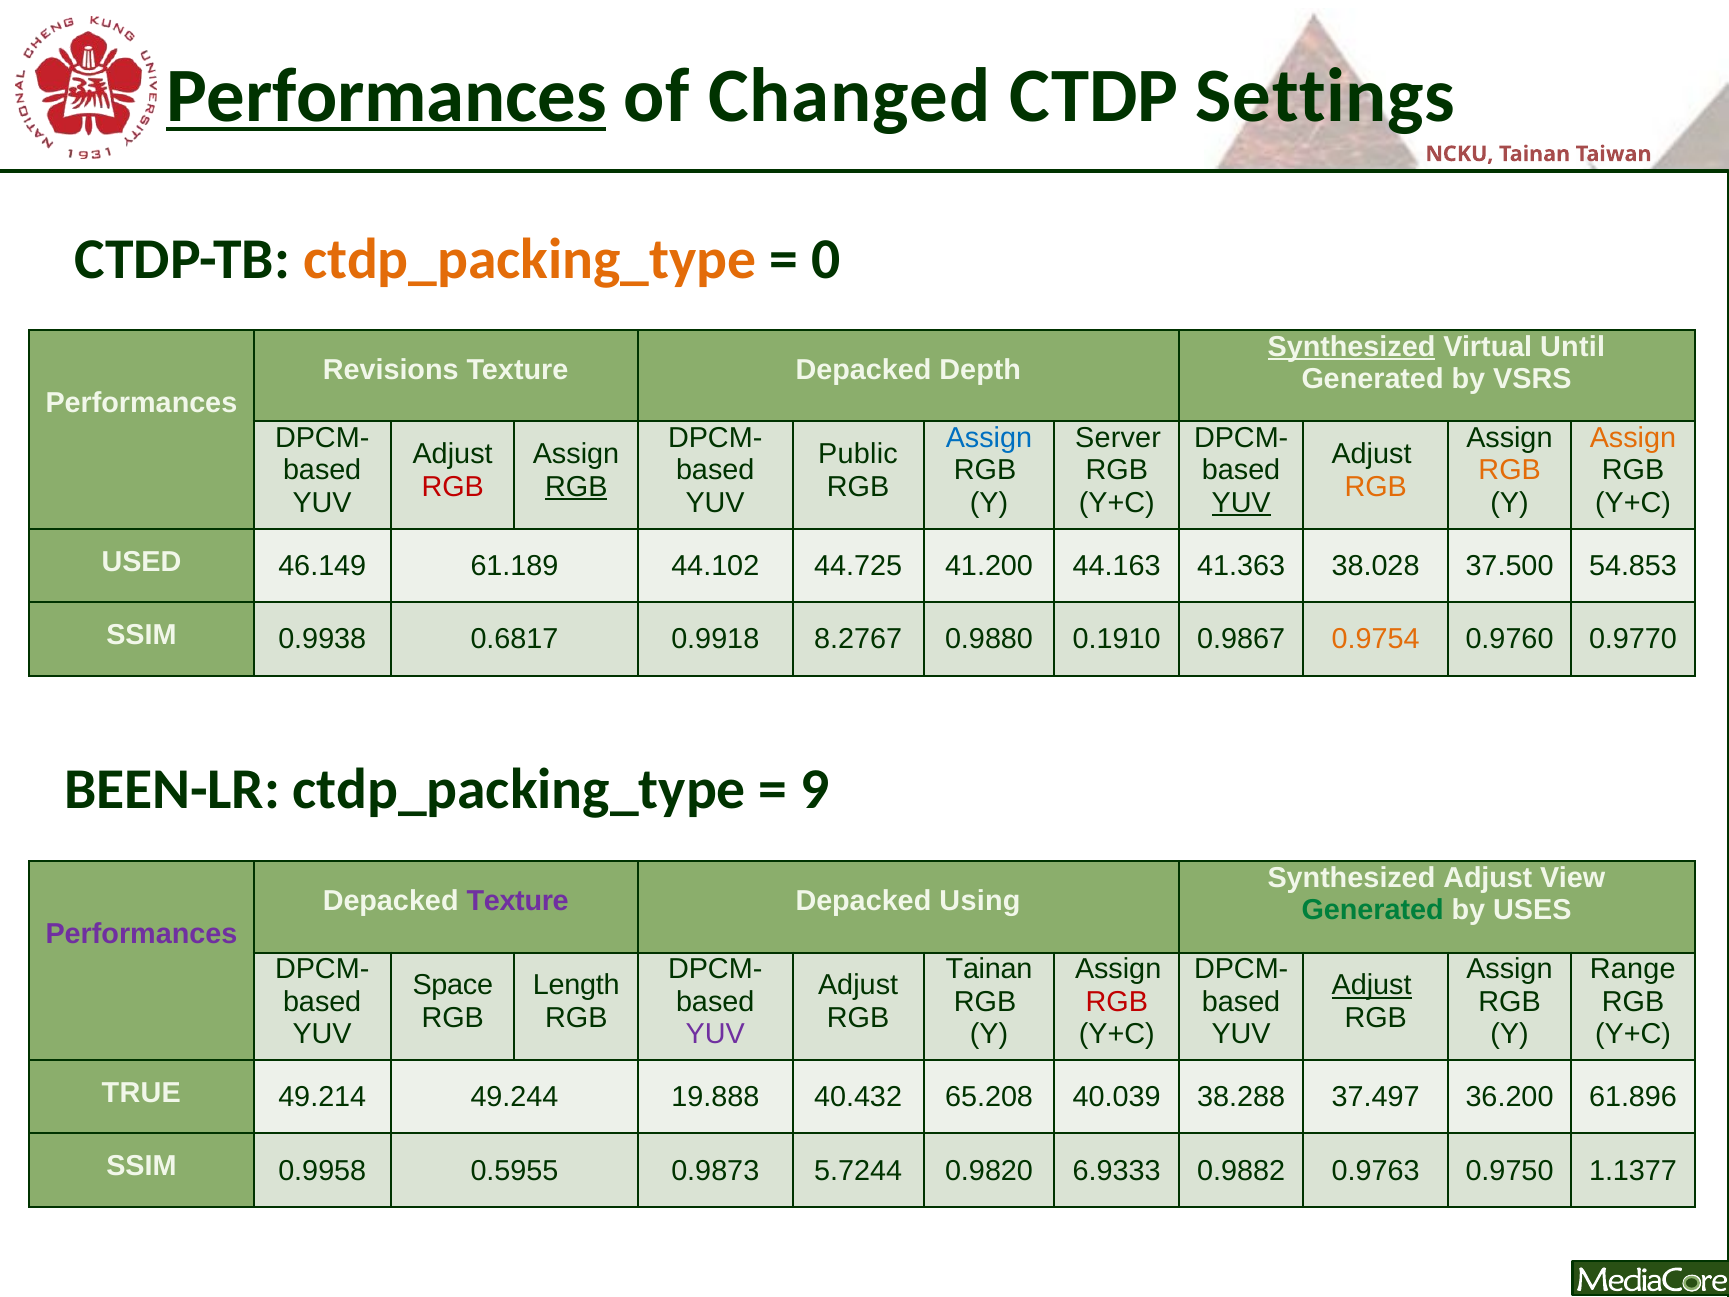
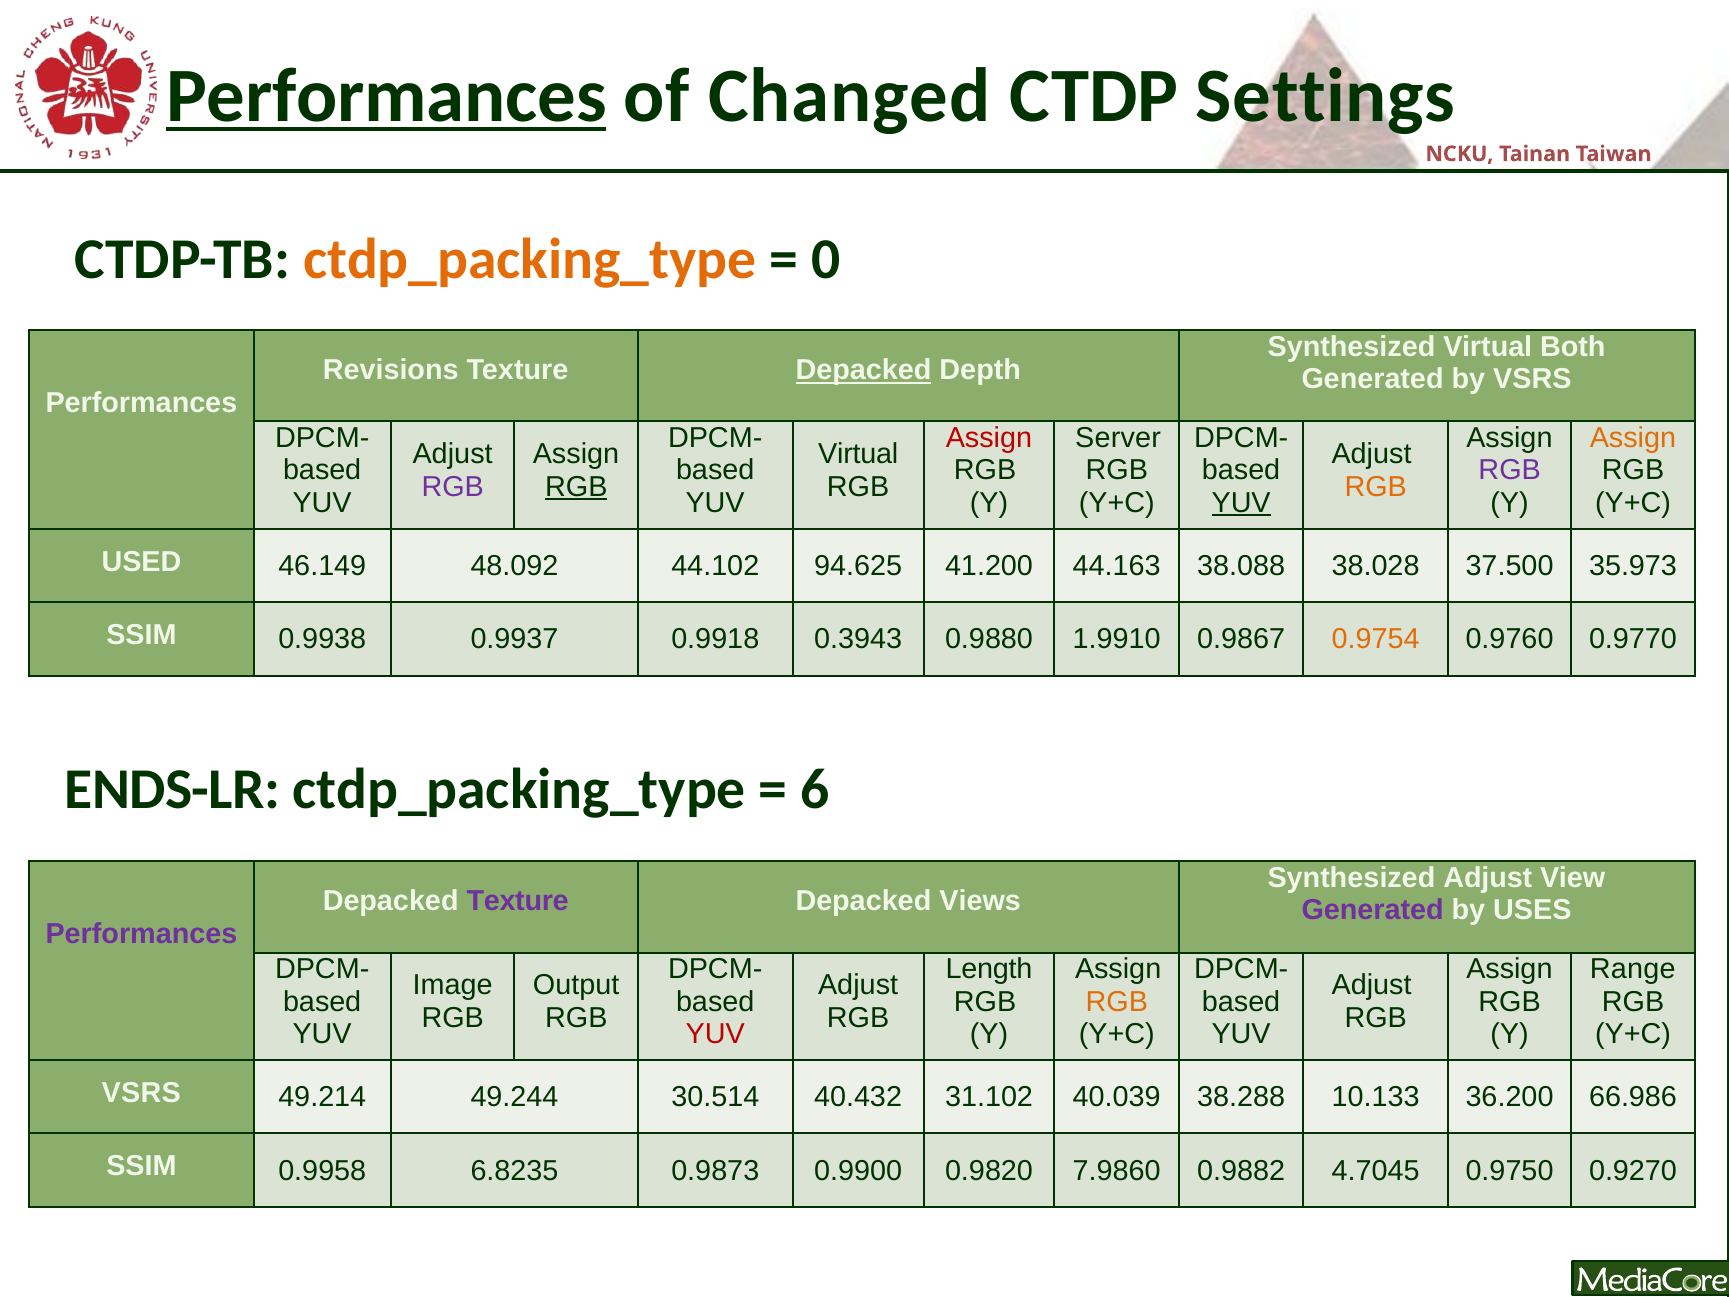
Synthesized underline: present -> none (1351, 347)
Until: Until -> Both (1573, 347)
Depacked underline: none -> present (864, 370)
Assign colour: blue -> red (989, 438)
Public: Public -> Virtual (858, 454)
RGB colour: orange -> purple (1510, 470)
RGB colour: red -> purple (453, 487)
61.189: 61.189 -> 48.092 (514, 566)
44.725: 44.725 -> 94.625 (858, 566)
41.363: 41.363 -> 38.088 (1241, 566)
54.853: 54.853 -> 35.973 (1633, 566)
0.6817: 0.6817 -> 0.9937 (514, 639)
8.2767: 8.2767 -> 0.3943 (858, 639)
0.1910: 0.1910 -> 1.9910 (1117, 639)
BEEN-LR: BEEN-LR -> ENDS-LR (172, 789)
9: 9 -> 6 (815, 789)
Using: Using -> Views (980, 901)
Generated colour: green -> purple (1373, 910)
Tainan: Tainan -> Length (989, 969)
Space: Space -> Image (453, 985)
Length: Length -> Output (576, 985)
Adjust underline: present -> none (1372, 985)
RGB colour: red -> orange (1117, 1001)
YUV colour: purple -> red (715, 1034)
TRUE: TRUE -> VSRS (141, 1093)
19.888: 19.888 -> 30.514 (715, 1097)
65.208: 65.208 -> 31.102 (989, 1097)
37.497: 37.497 -> 10.133 (1376, 1097)
61.896: 61.896 -> 66.986 (1633, 1097)
0.5955: 0.5955 -> 6.8235 (514, 1170)
5.7244: 5.7244 -> 0.9900 (858, 1170)
6.9333: 6.9333 -> 7.9860 (1117, 1170)
0.9763: 0.9763 -> 4.7045 (1376, 1170)
1.1377: 1.1377 -> 0.9270 (1633, 1170)
